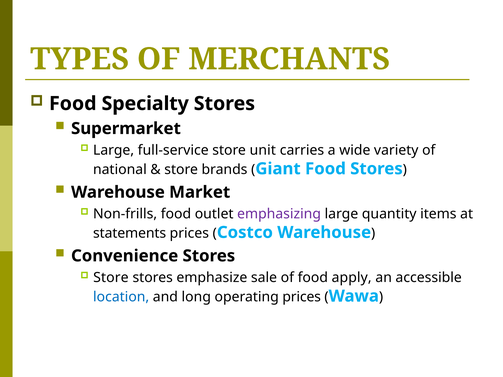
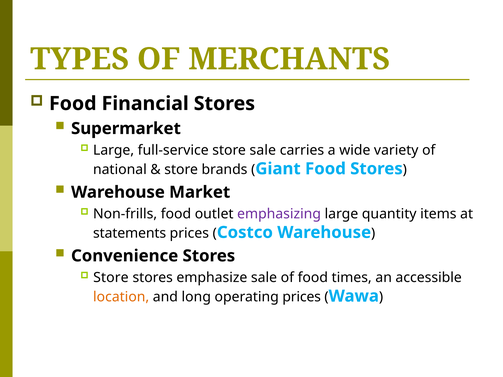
Specialty: Specialty -> Financial (145, 104)
store unit: unit -> sale (263, 150)
apply: apply -> times (352, 278)
location colour: blue -> orange (121, 297)
